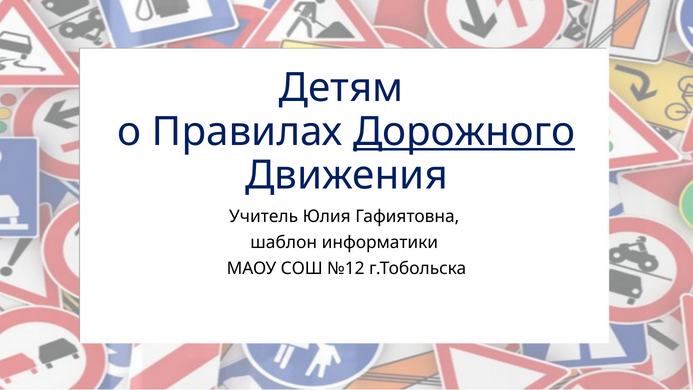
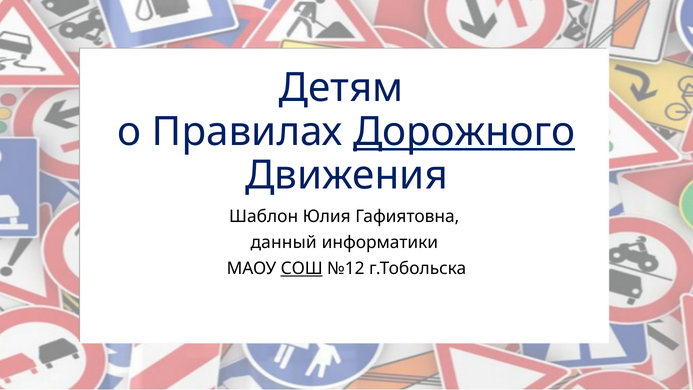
Учитель: Учитель -> Шаблон (264, 217)
шаблон: шаблон -> данный (284, 243)
СОШ underline: none -> present (302, 268)
